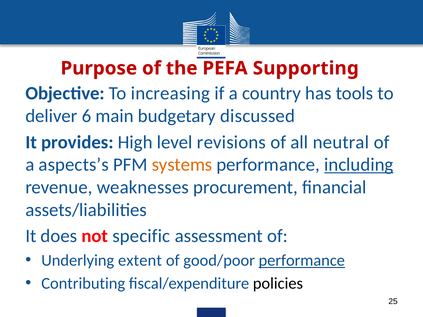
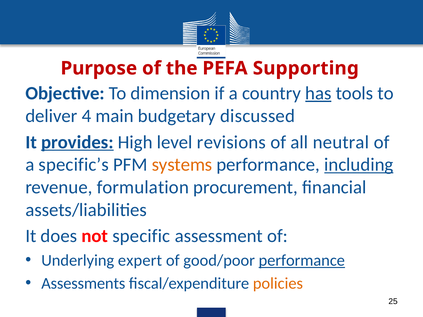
increasing: increasing -> dimension (171, 93)
has underline: none -> present (318, 93)
6: 6 -> 4 (86, 116)
provides underline: none -> present (77, 142)
aspects’s: aspects’s -> specific’s (74, 165)
weaknesses: weaknesses -> formulation (143, 187)
extent: extent -> expert (140, 261)
Contributing: Contributing -> Assessments (83, 284)
policies colour: black -> orange (278, 284)
